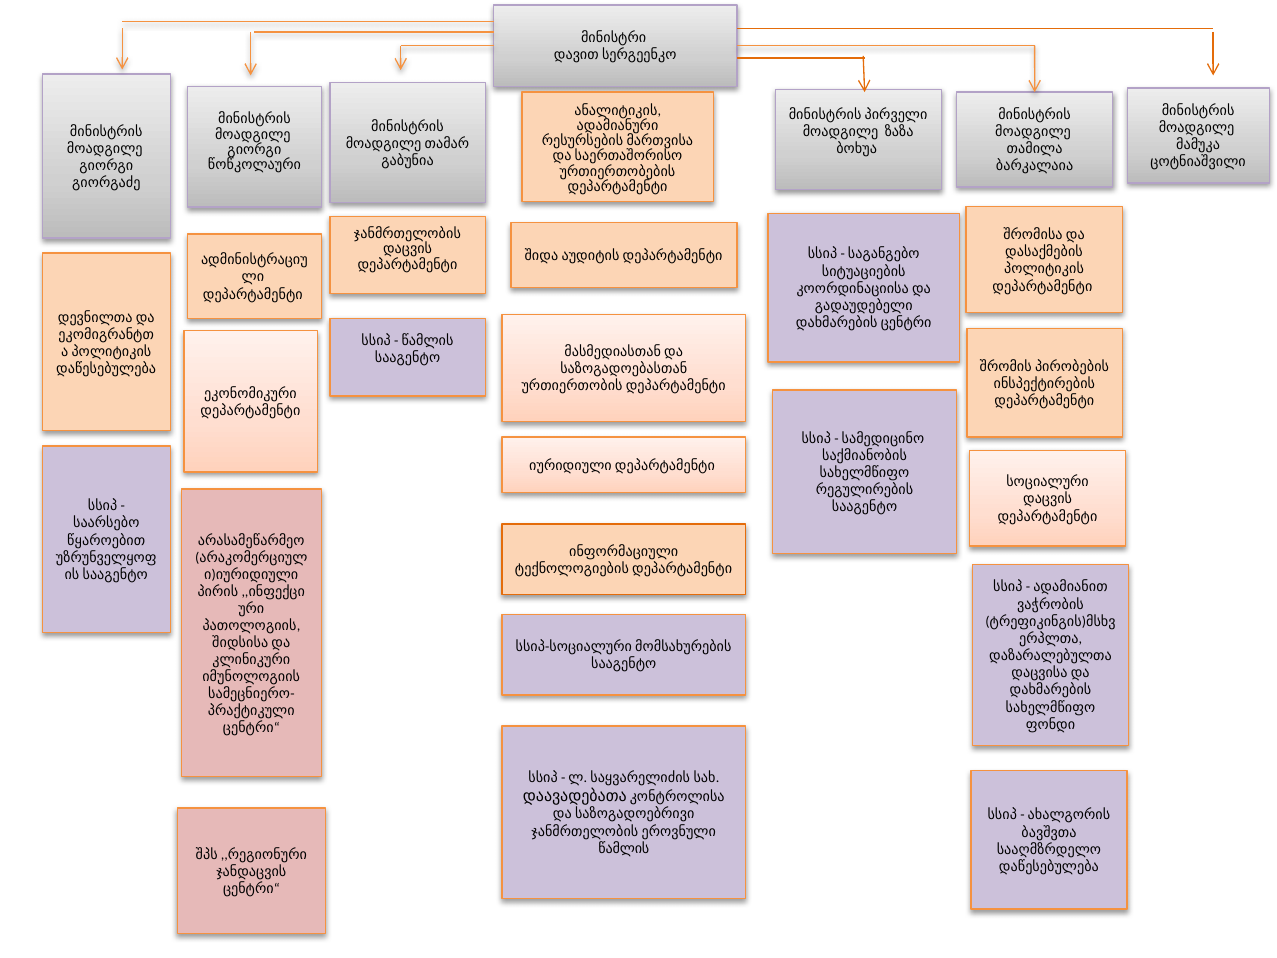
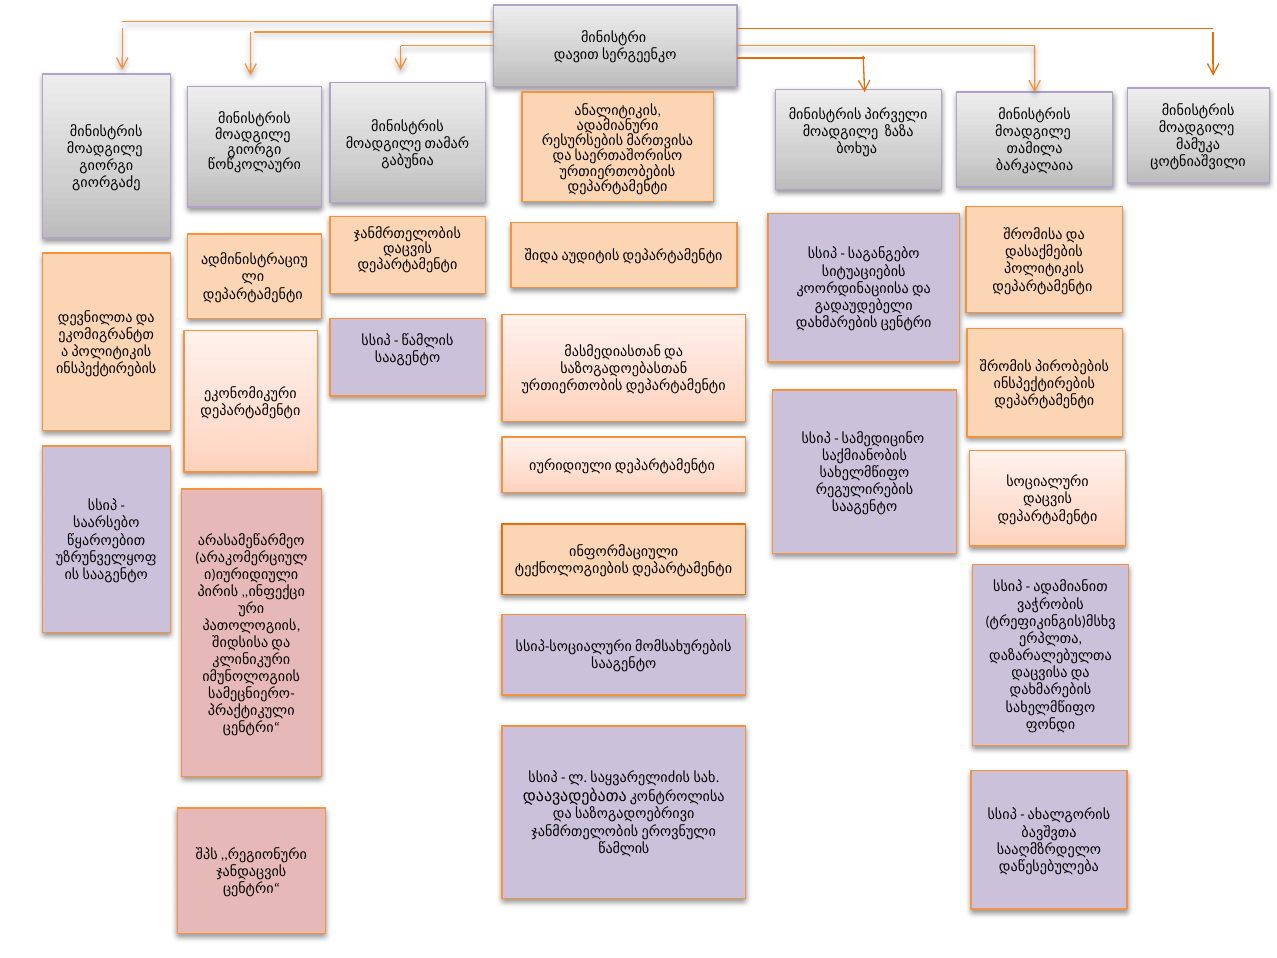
დაწესებულება: დაწესებულება -> ინსპექტირების (106, 368)
